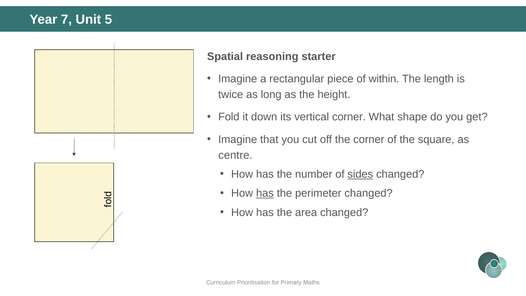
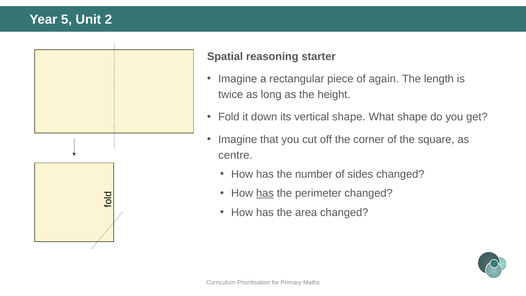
7: 7 -> 5 (66, 20)
5: 5 -> 2 (108, 20)
within: within -> again (384, 79)
vertical corner: corner -> shape (349, 117)
sides underline: present -> none (360, 174)
